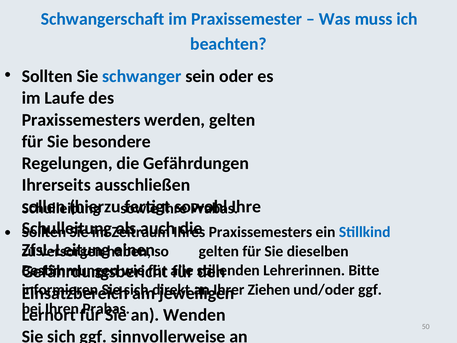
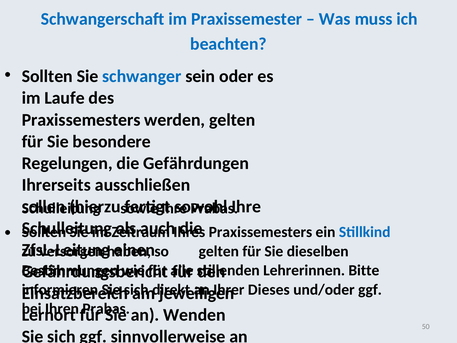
Ziehen: Ziehen -> Dieses (269, 289)
